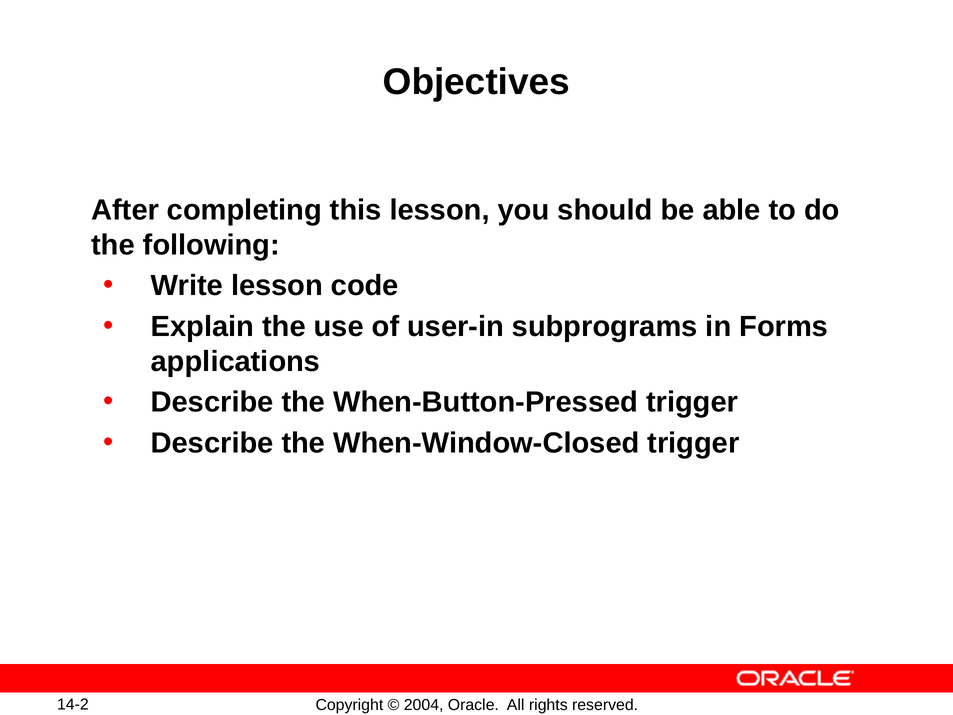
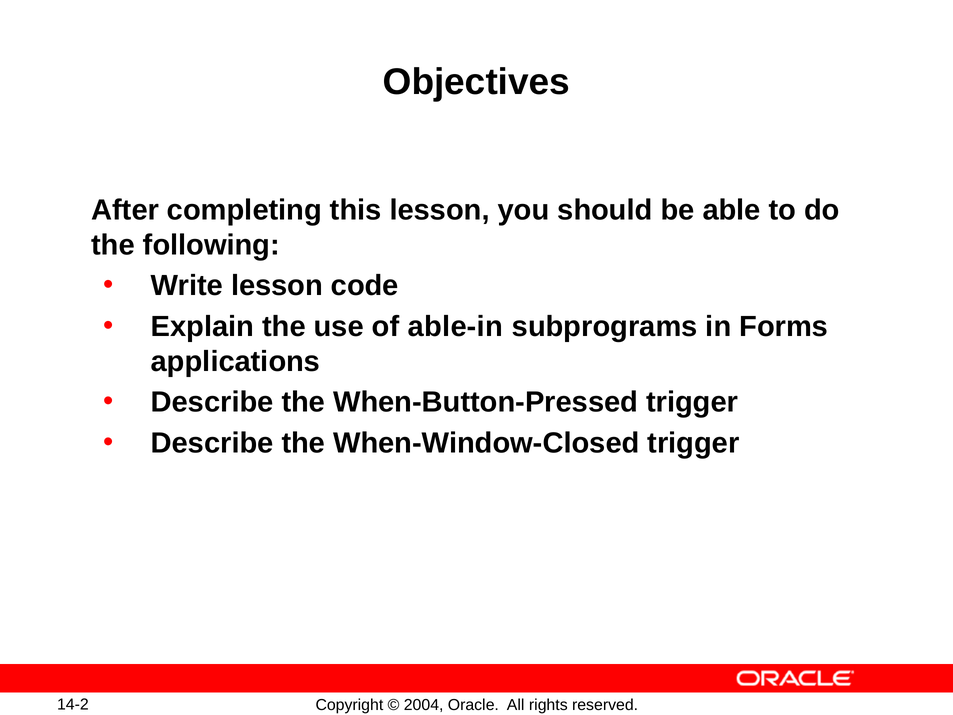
user-in: user-in -> able-in (455, 327)
